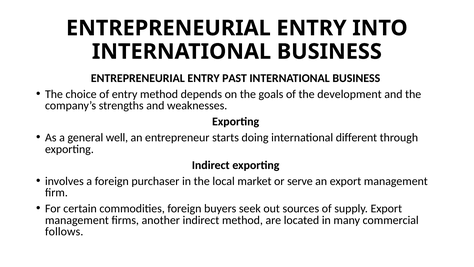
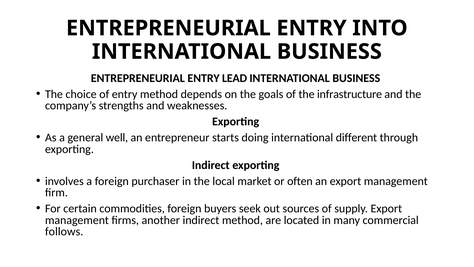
PAST: PAST -> LEAD (235, 78)
development: development -> infrastructure (350, 94)
serve: serve -> often (300, 181)
